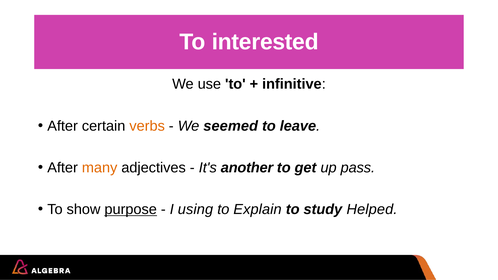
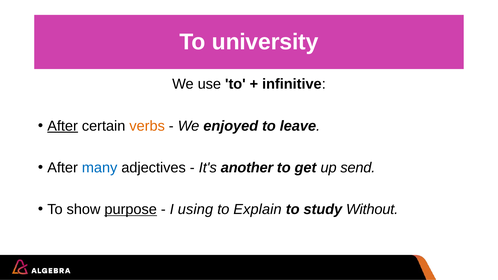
interested: interested -> university (265, 42)
After underline: none -> present (63, 126)
seemed: seemed -> enjoyed (231, 126)
many colour: orange -> blue (100, 168)
pass: pass -> send (358, 168)
Helped: Helped -> Without (372, 209)
